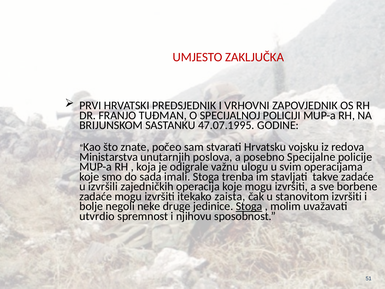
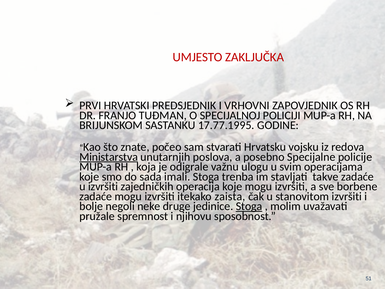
47.07.1995: 47.07.1995 -> 17.77.1995 (226, 125)
Ministarstva underline: none -> present (109, 157)
u izvršili: izvršili -> izvršiti (103, 186)
utvrdio: utvrdio -> pružale (97, 216)
